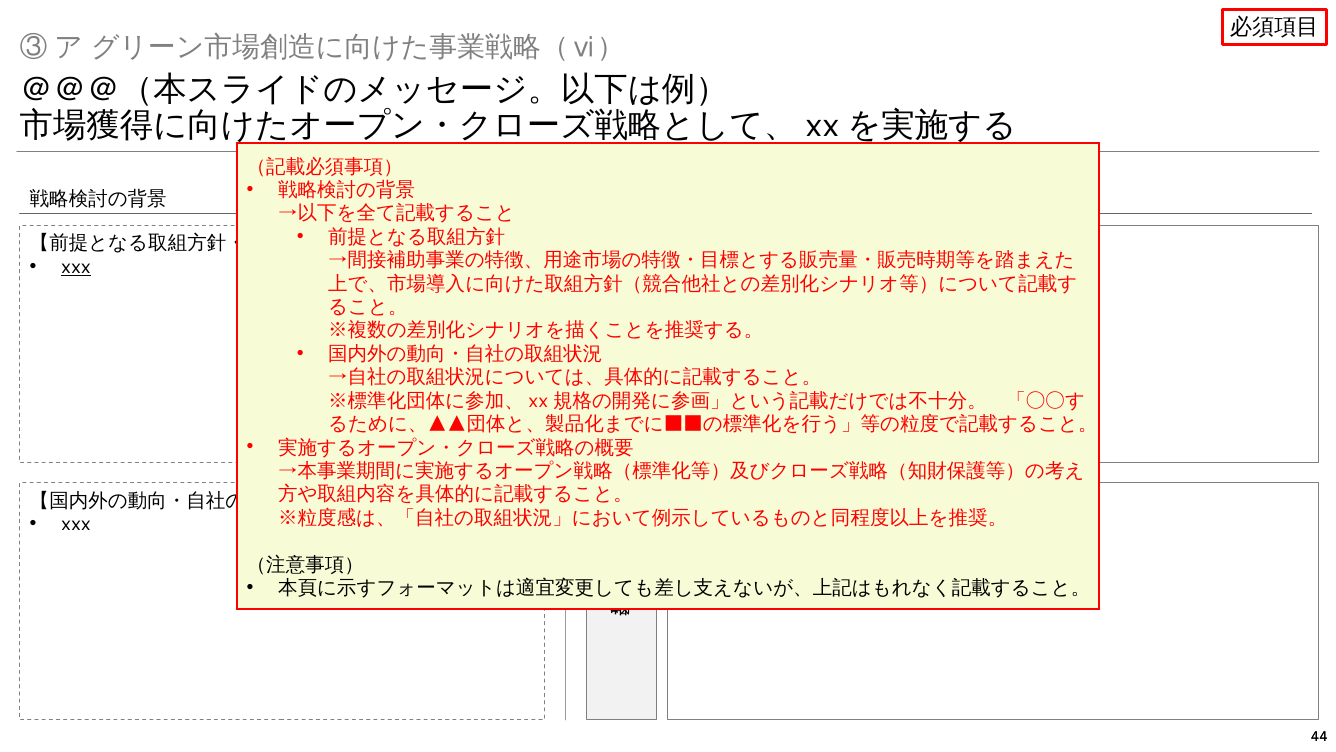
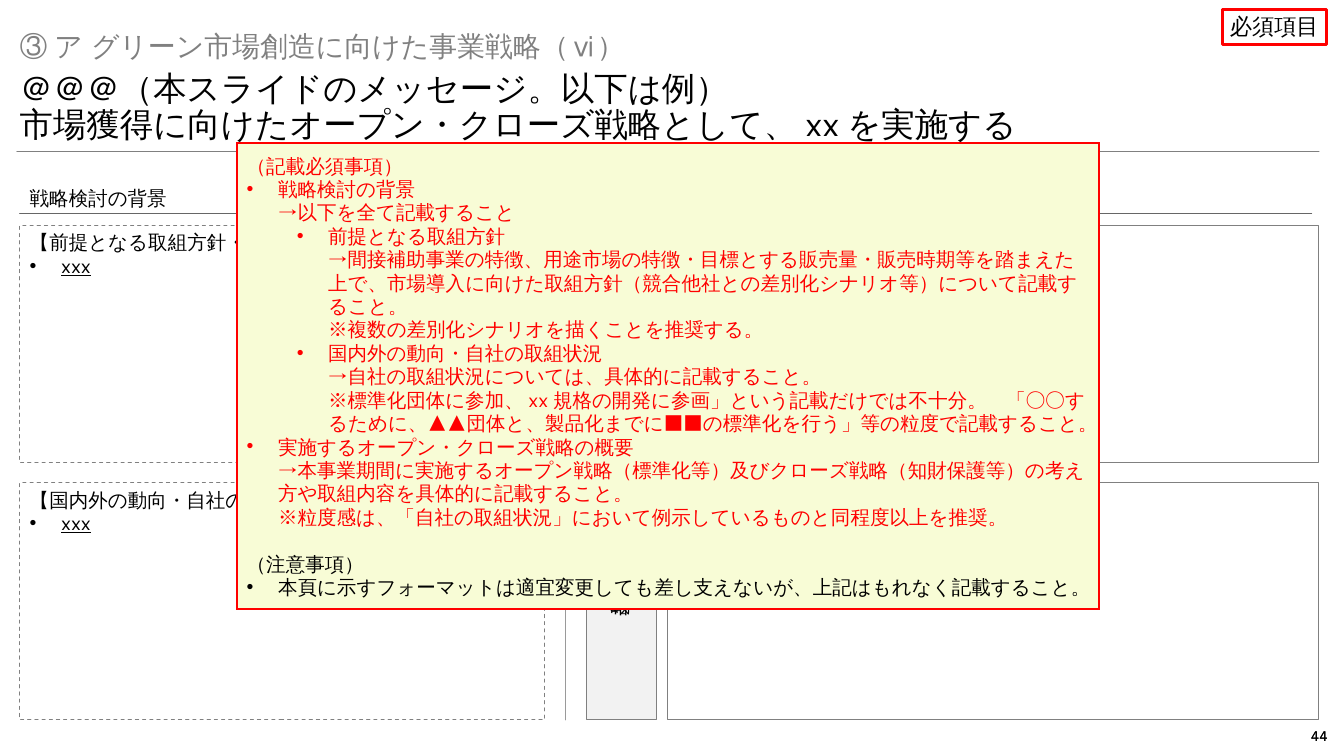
xxx underline: none -> present (76, 524)
